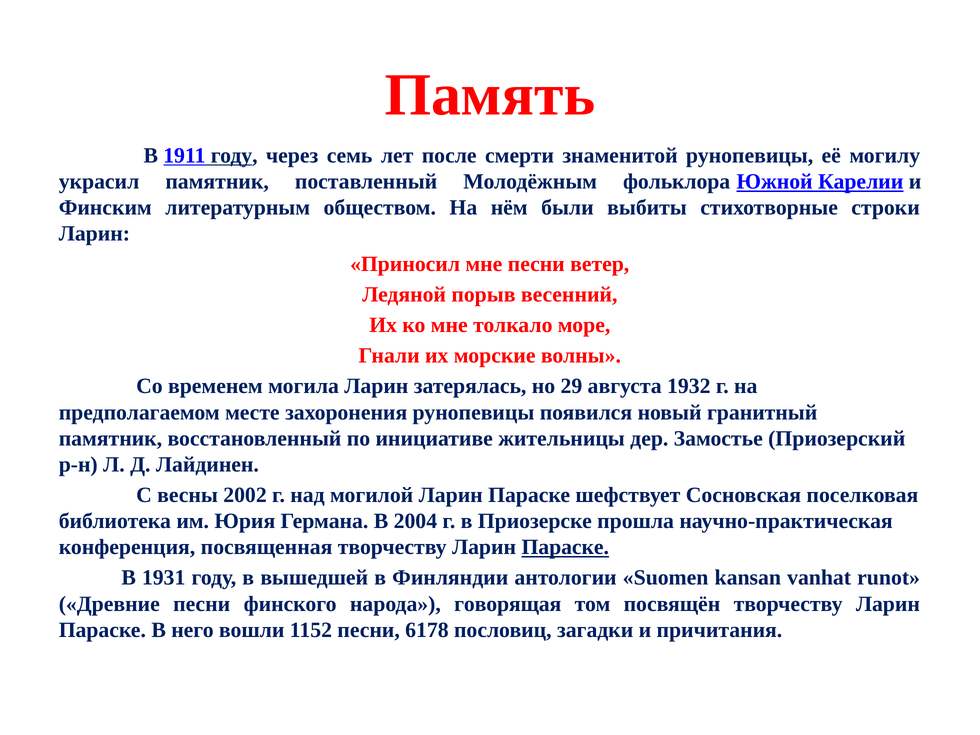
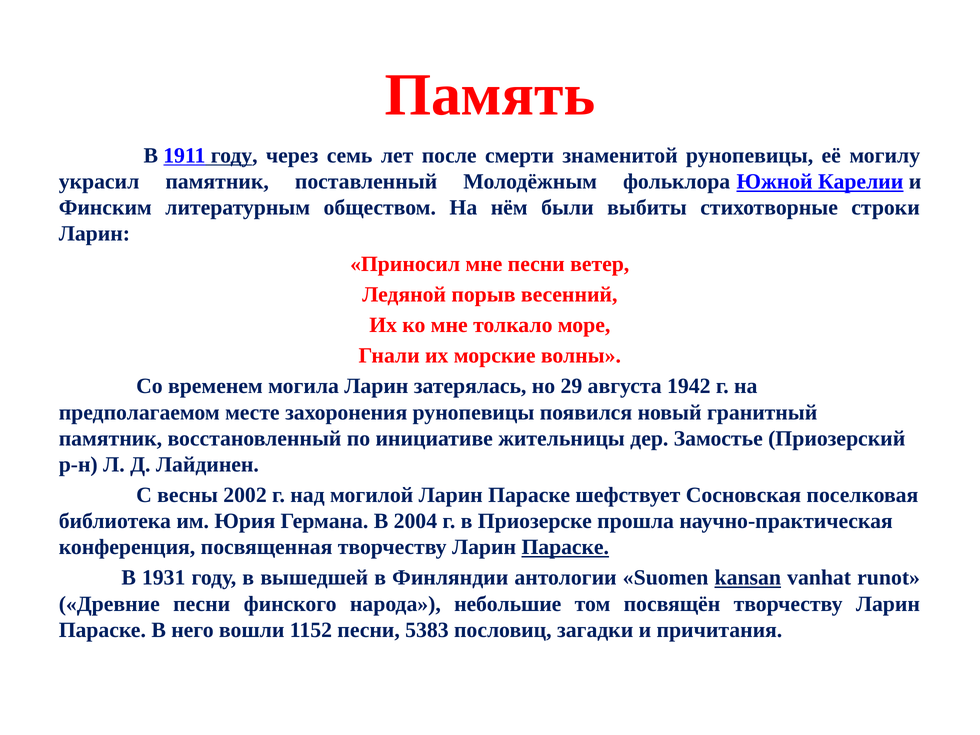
1932: 1932 -> 1942 (689, 386)
kansan underline: none -> present (748, 578)
говорящая: говорящая -> небольшие (508, 604)
6178: 6178 -> 5383 (427, 630)
